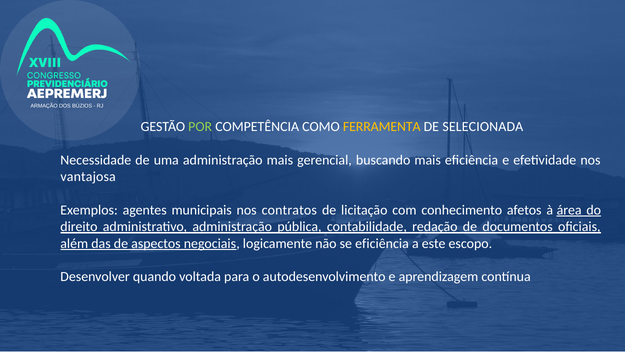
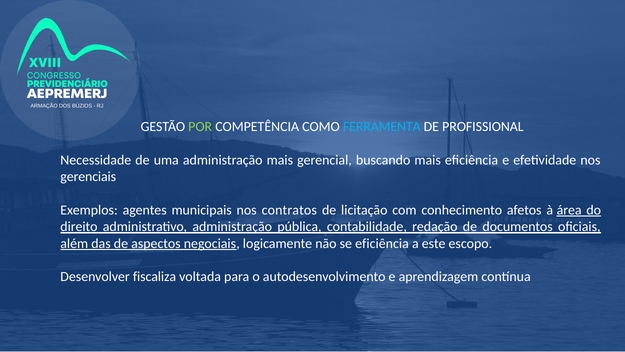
FERRAMENTA colour: yellow -> light blue (382, 126)
SELECIONADA: SELECIONADA -> PROFISSIONAL (483, 126)
vantajosa: vantajosa -> gerenciais (88, 176)
quando: quando -> fiscaliza (155, 276)
